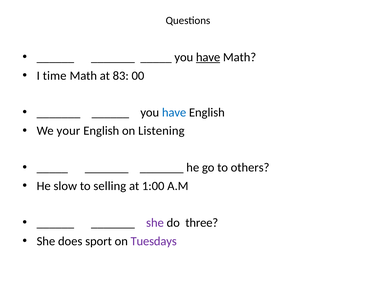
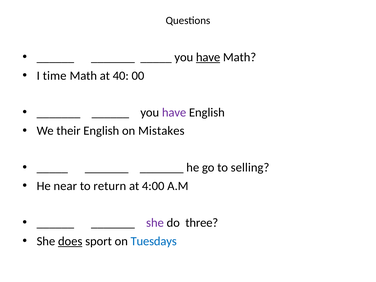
83: 83 -> 40 (121, 76)
have colour: blue -> purple (174, 112)
your: your -> their (68, 131)
Listening: Listening -> Mistakes (161, 131)
others: others -> selling (250, 168)
slow: slow -> near (65, 186)
selling: selling -> return (110, 186)
1:00: 1:00 -> 4:00 (153, 186)
does underline: none -> present (70, 241)
Tuesdays colour: purple -> blue (154, 241)
